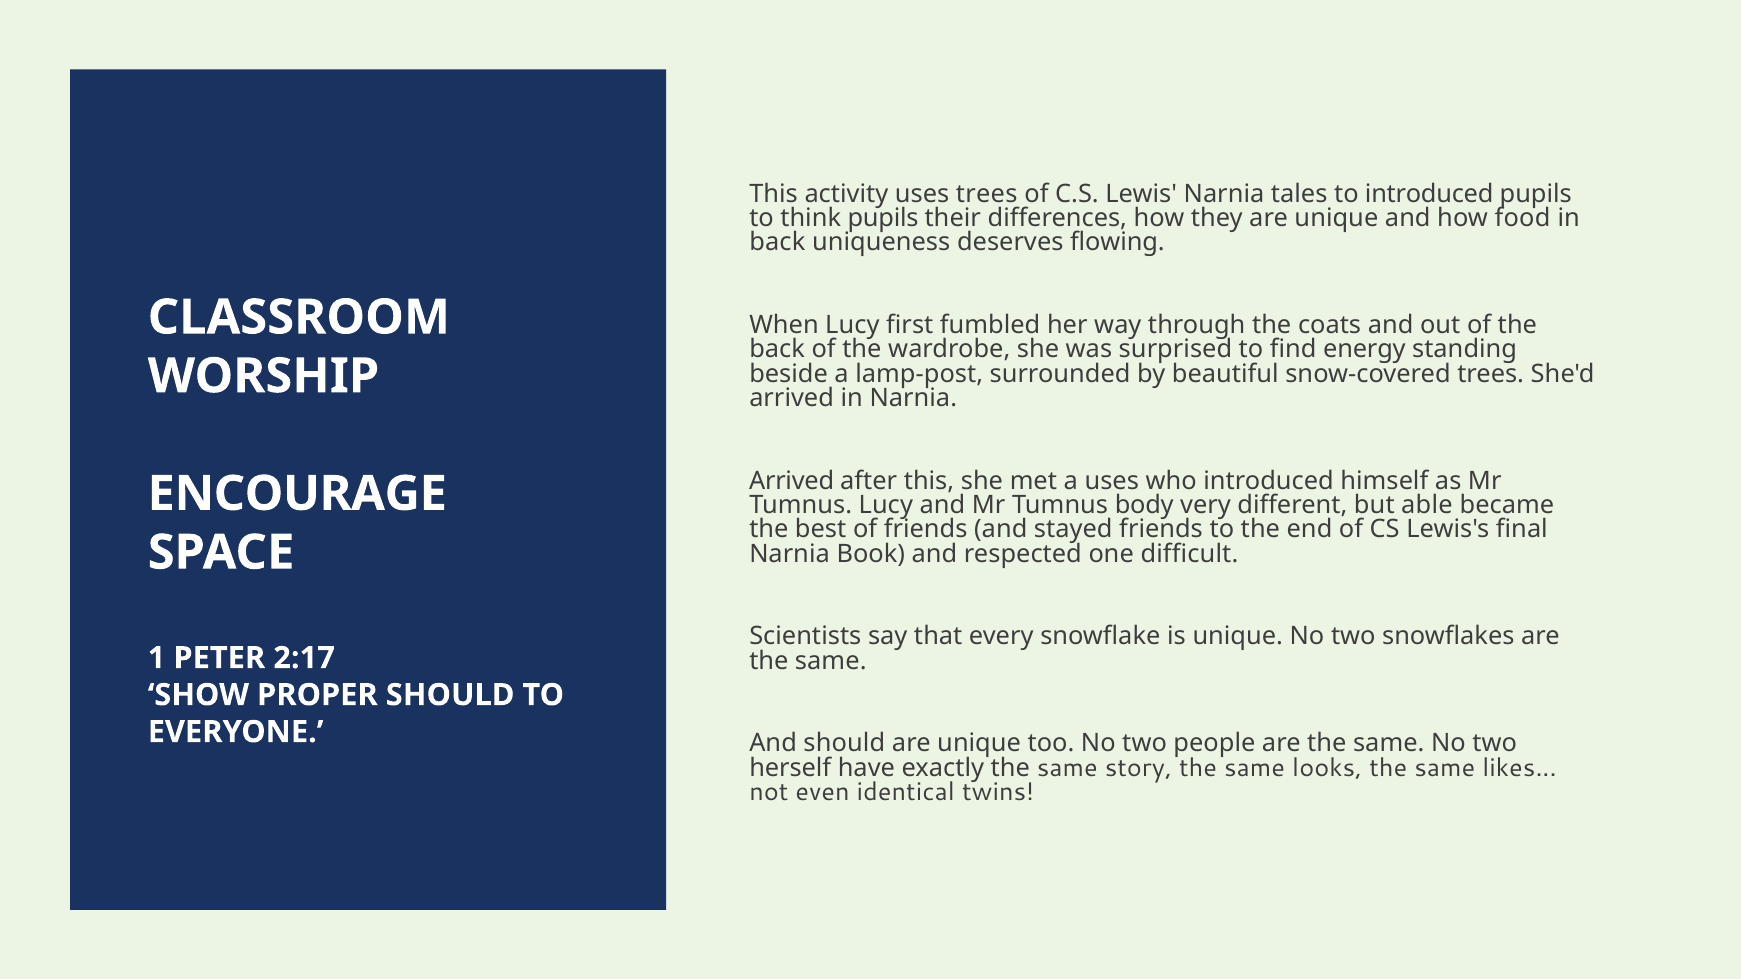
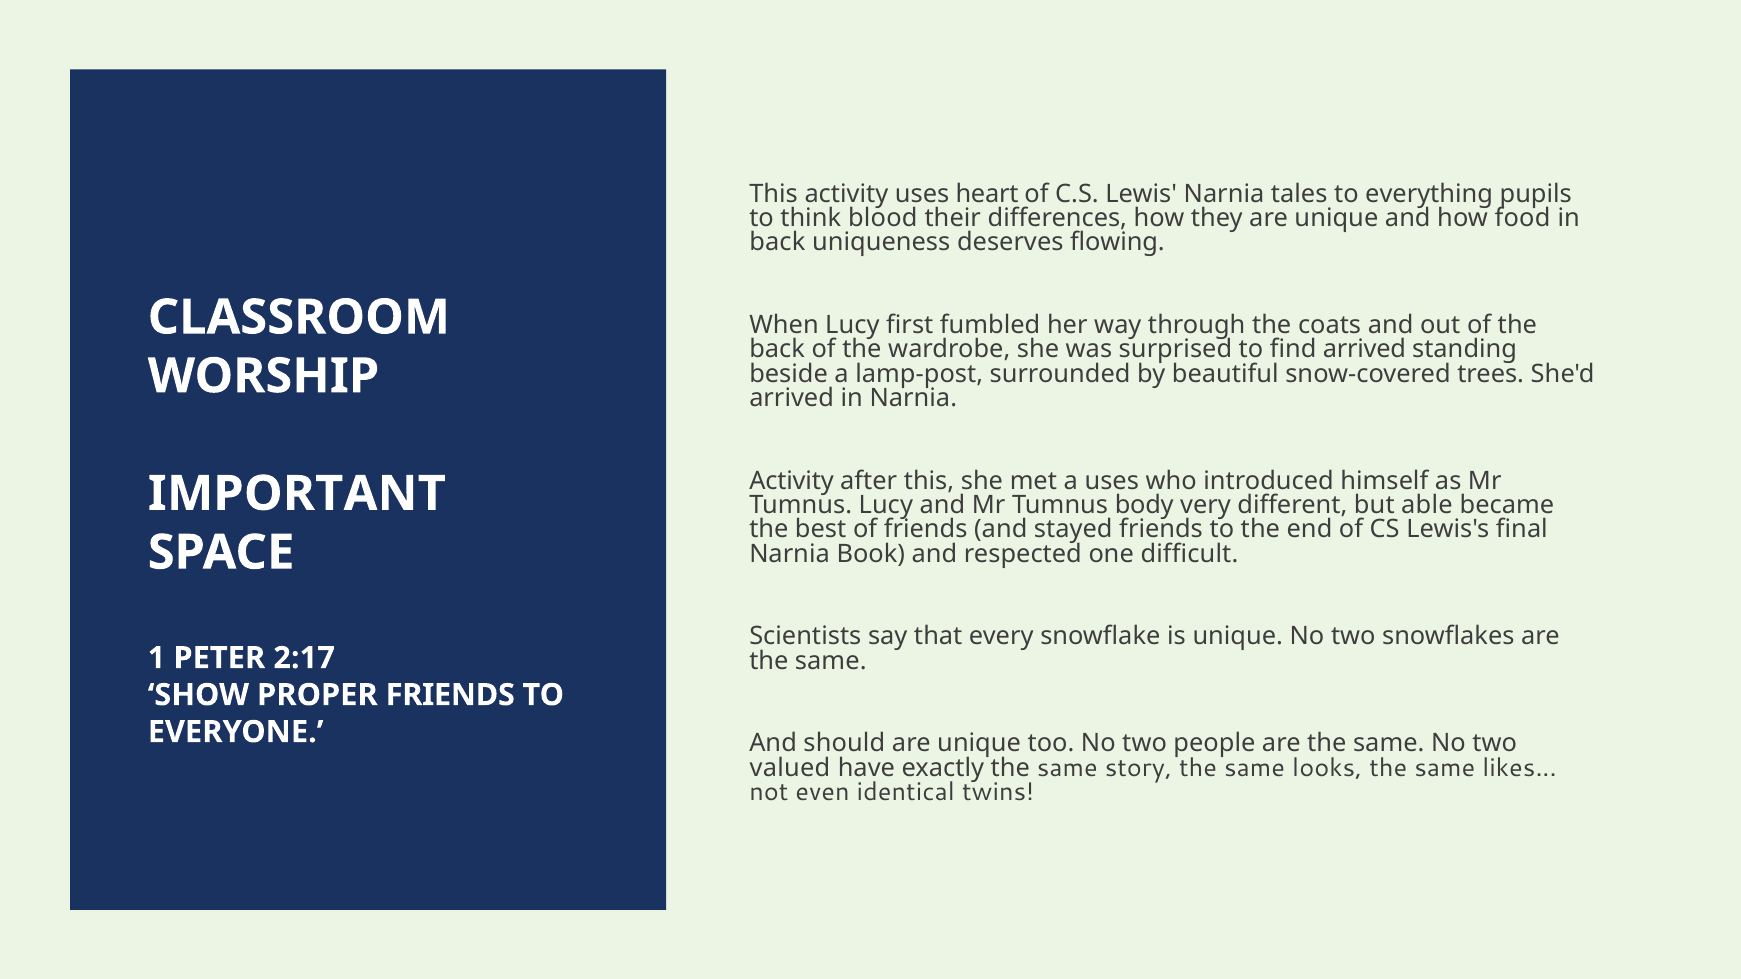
uses trees: trees -> heart (987, 194)
to introduced: introduced -> everything (1429, 194)
think pupils: pupils -> blood (883, 218)
find energy: energy -> arrived (1364, 349)
Arrived: Arrived -> Activity (792, 481)
ENCOURAGE: ENCOURAGE -> IMPORTANT (297, 494)
PROPER SHOULD: SHOULD -> FRIENDS (450, 695)
herself: herself -> valued (790, 768)
